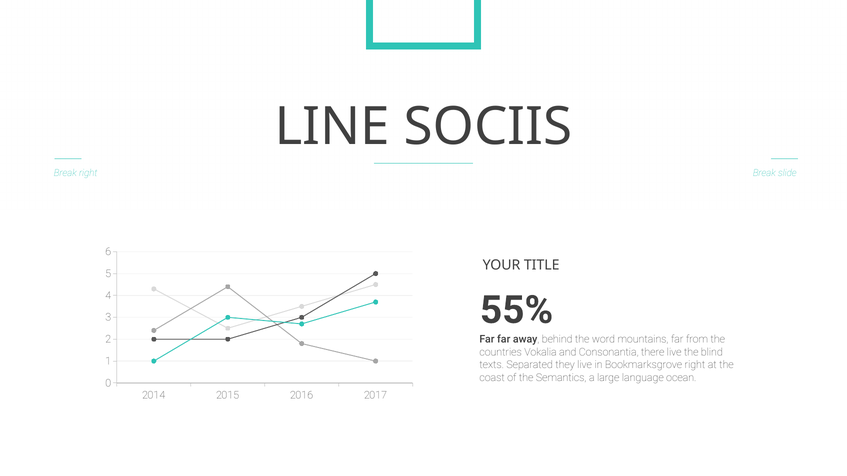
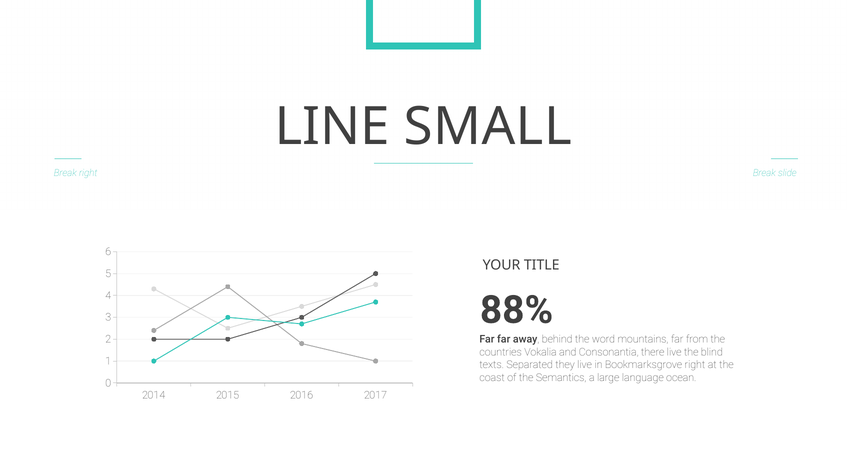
SOCIIS: SOCIIS -> SMALL (488, 127)
55%: 55% -> 88% (517, 310)
